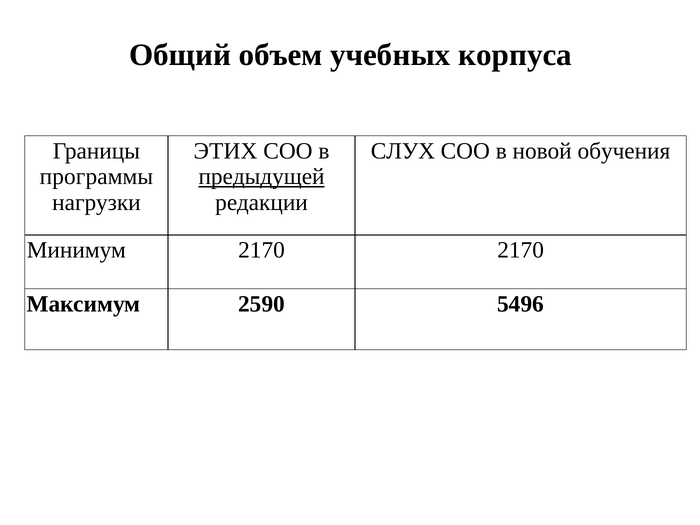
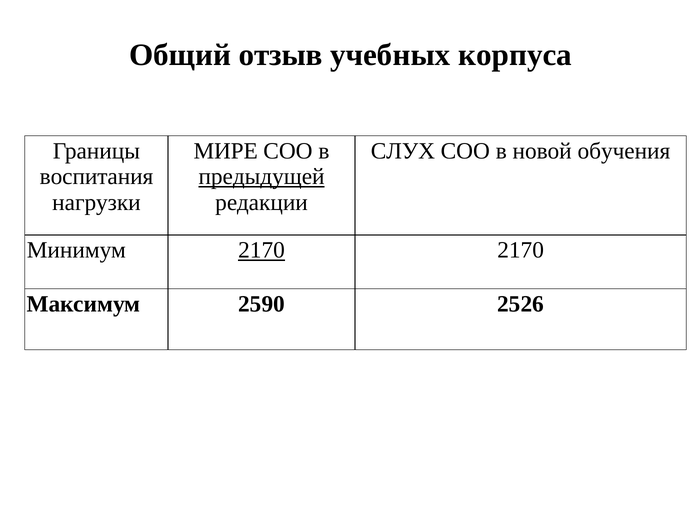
объем: объем -> отзыв (281, 55)
ЭТИХ: ЭТИХ -> МИРЕ (226, 151)
программы: программы -> воспитания (96, 177)
2170 underline: none -> present (262, 250)
5496: 5496 -> 2526 (521, 304)
